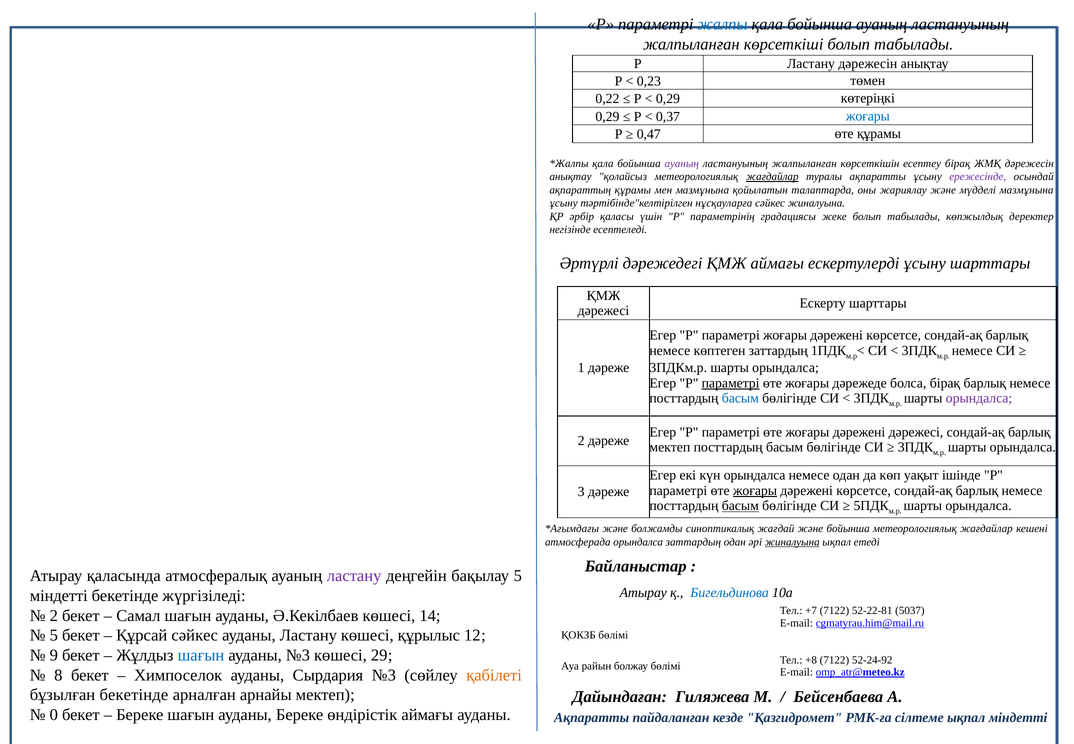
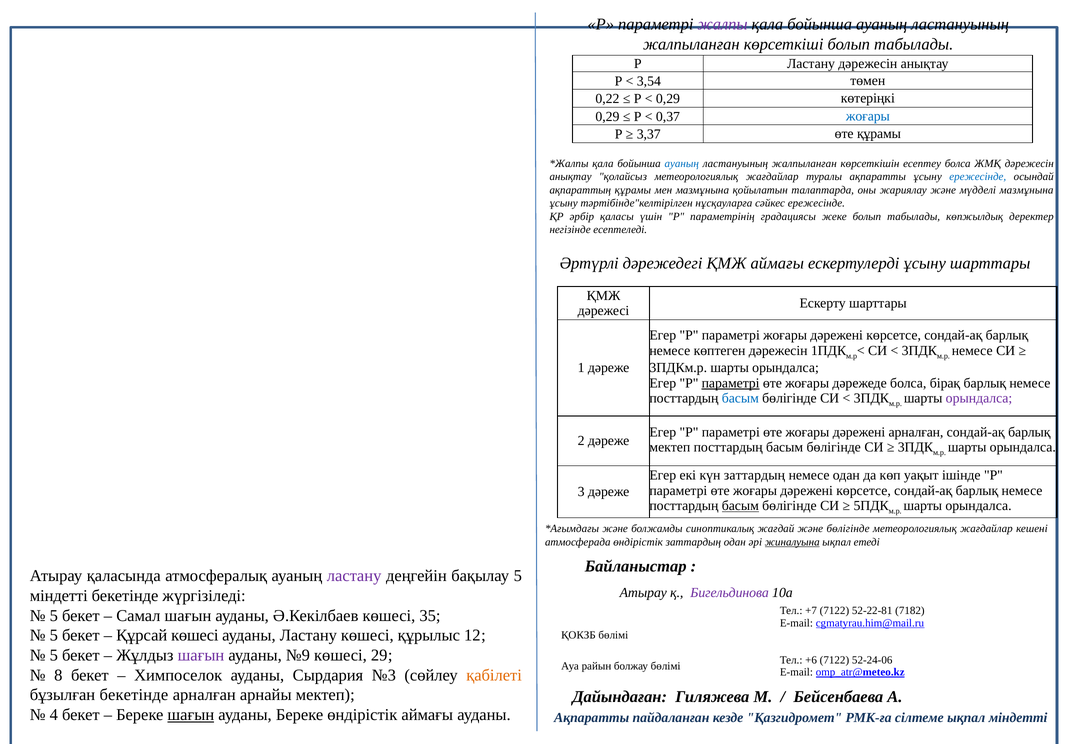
жалпы colour: blue -> purple (723, 24)
0,23: 0,23 -> 3,54 (649, 81)
0,47: 0,47 -> 3,37 (649, 134)
ауаның colour: purple -> blue (682, 163)
есептеу бірақ: бірақ -> болса (958, 163)
жағдайлар underline: present -> none (772, 177)
ережесінде colour: purple -> blue (978, 177)
сәйкес жиналуына: жиналуына -> ережесінде (816, 203)
көптеген заттардың: заттардың -> дәрежесін (778, 350)
дәрежені дәрежесі: дәрежесі -> арналған (916, 432)
күн орындалса: орындалса -> заттардың (754, 475)
жоғары underline: present -> none (755, 490)
және бойынша: бойынша -> бөлігінде (848, 528)
атмосферада орындалса: орындалса -> өндірістік (638, 542)
Бигельдинова colour: blue -> purple (730, 592)
5037: 5037 -> 7182 (910, 610)
2: 2 -> 5 (54, 615)
14: 14 -> 35 (430, 615)
Құрсай сәйкес: сәйкес -> көшесі (195, 635)
9: 9 -> 5 (54, 655)
шағын colour: blue -> purple (201, 655)
ауданы №3: №3 -> №9 (298, 655)
+8: +8 -> +6 (811, 659)
52-24-92: 52-24-92 -> 52-24-06 (872, 659)
0: 0 -> 4 (54, 714)
шағын underline: none -> present (191, 714)
